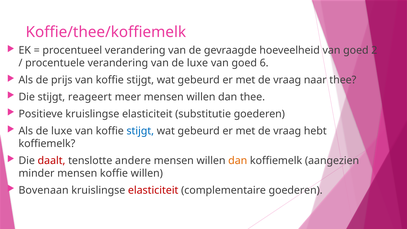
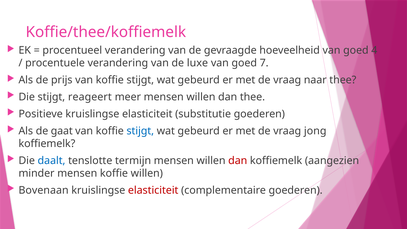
2: 2 -> 4 (374, 50)
6: 6 -> 7 (264, 63)
Als de luxe: luxe -> gaat (62, 131)
hebt: hebt -> jong (315, 131)
daalt colour: red -> blue (52, 161)
andere: andere -> termijn (133, 161)
dan colour: orange -> red (238, 161)
